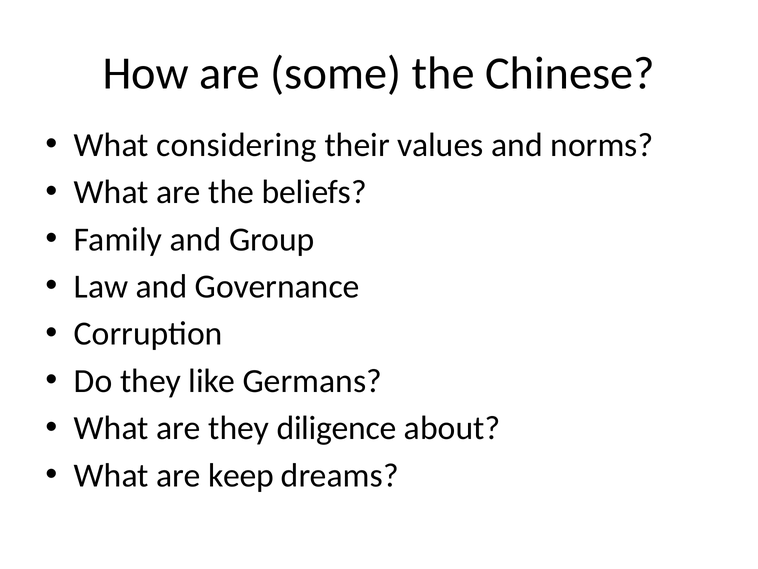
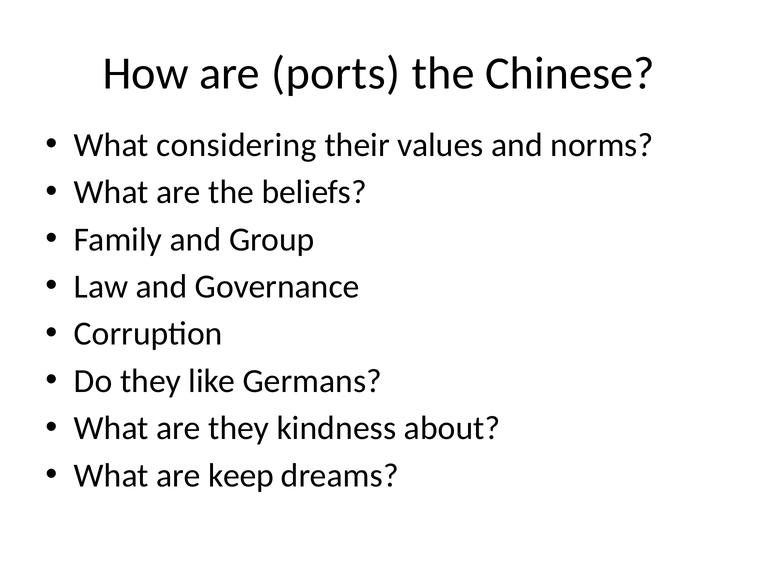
some: some -> ports (336, 73)
diligence: diligence -> kindness (336, 428)
